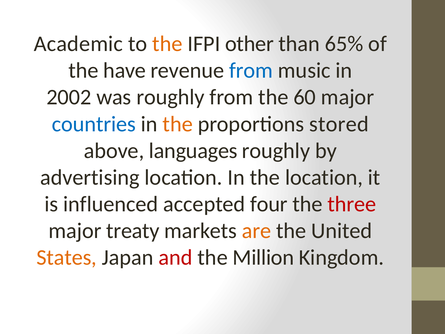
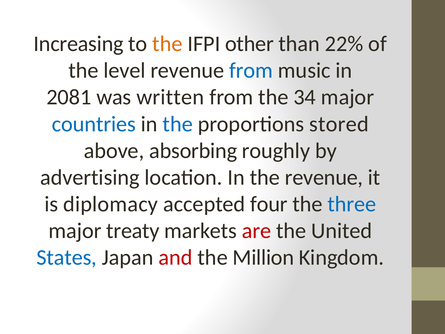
Academic: Academic -> Increasing (79, 44)
65%: 65% -> 22% (344, 44)
have: have -> level (125, 71)
2002: 2002 -> 2081 (69, 97)
was roughly: roughly -> written (170, 97)
60: 60 -> 34 (305, 97)
the colour: orange -> blue (178, 124)
languages: languages -> absorbing (193, 151)
the location: location -> revenue (324, 177)
influenced: influenced -> diplomacy (111, 204)
three colour: red -> blue (352, 204)
are colour: orange -> red (256, 231)
States colour: orange -> blue (67, 257)
